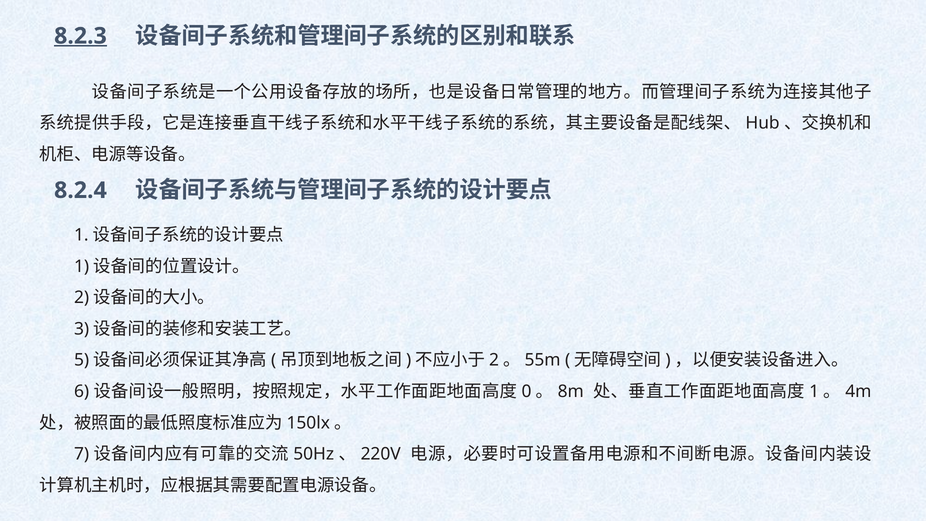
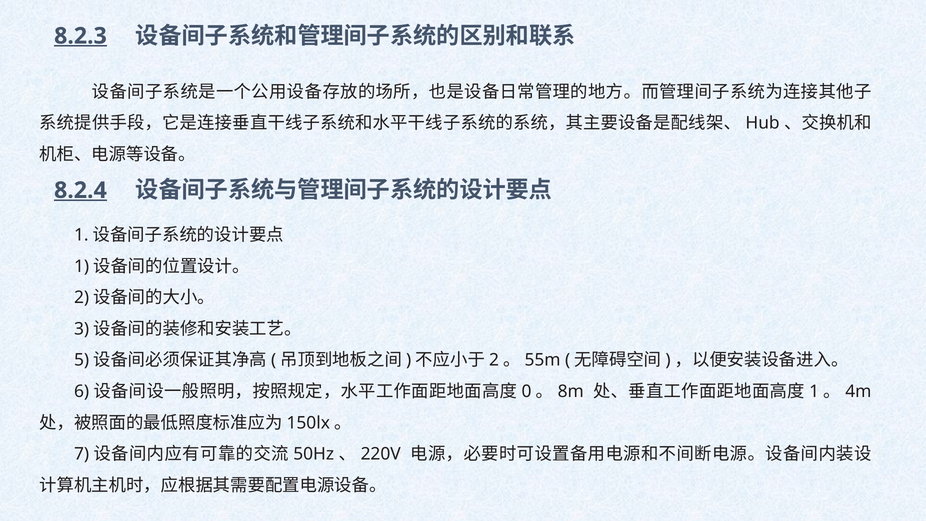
8.2.4 underline: none -> present (80, 190)
